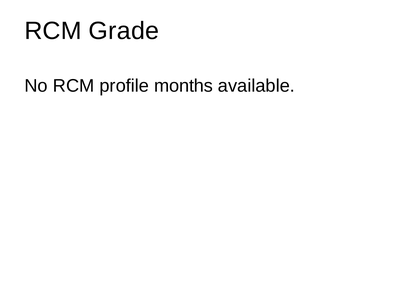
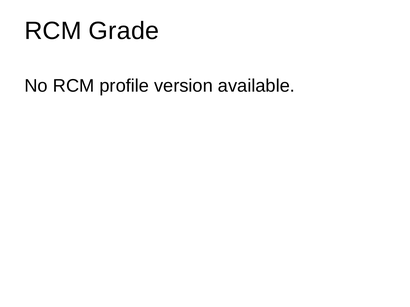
months: months -> version (184, 86)
